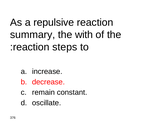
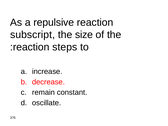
summary: summary -> subscript (33, 35)
with: with -> size (84, 35)
